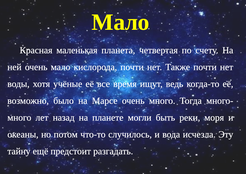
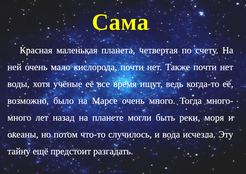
Мало: Мало -> Сама (120, 22)
